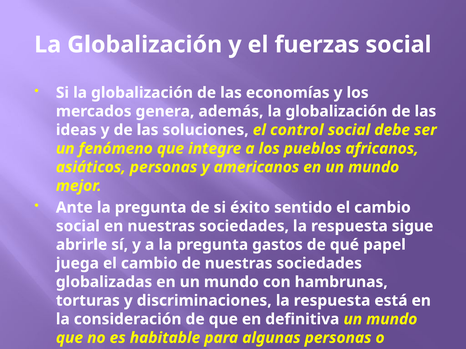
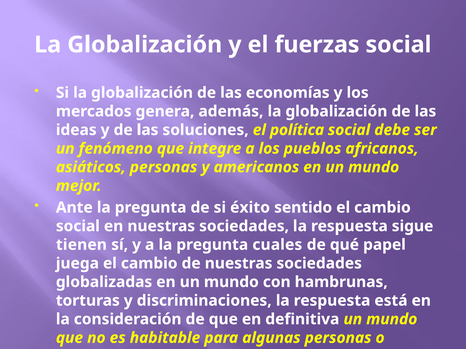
control: control -> política (297, 130)
abrirle: abrirle -> tienen (81, 245)
gastos: gastos -> cuales (277, 245)
